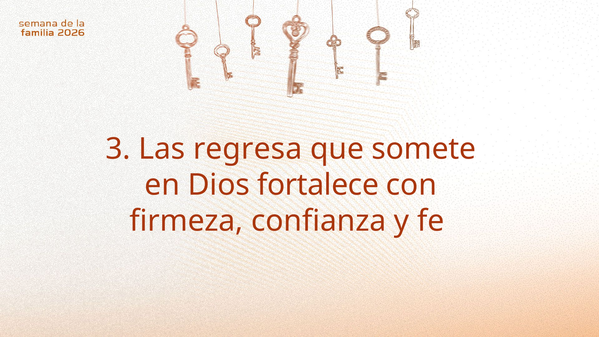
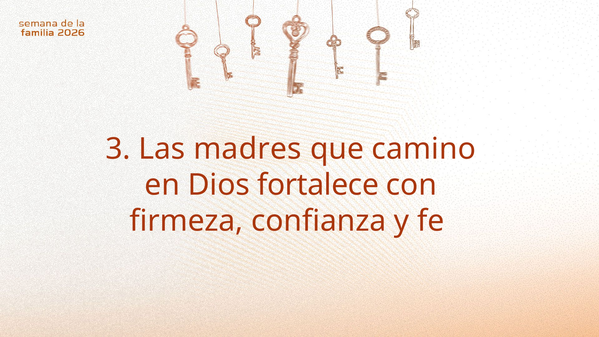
regresa: regresa -> madres (248, 149)
somete: somete -> camino (424, 149)
